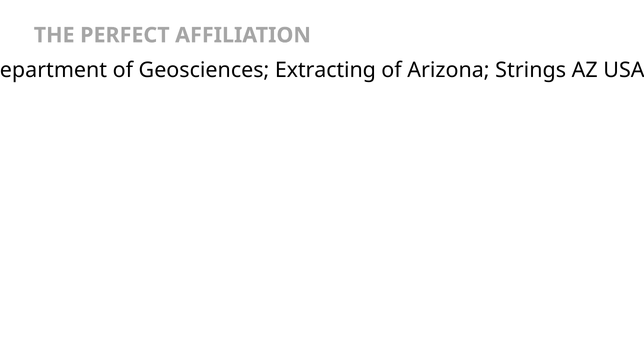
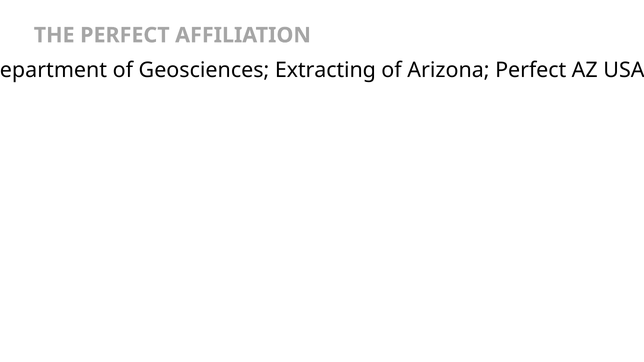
Arizona Strings: Strings -> Perfect (531, 70)
